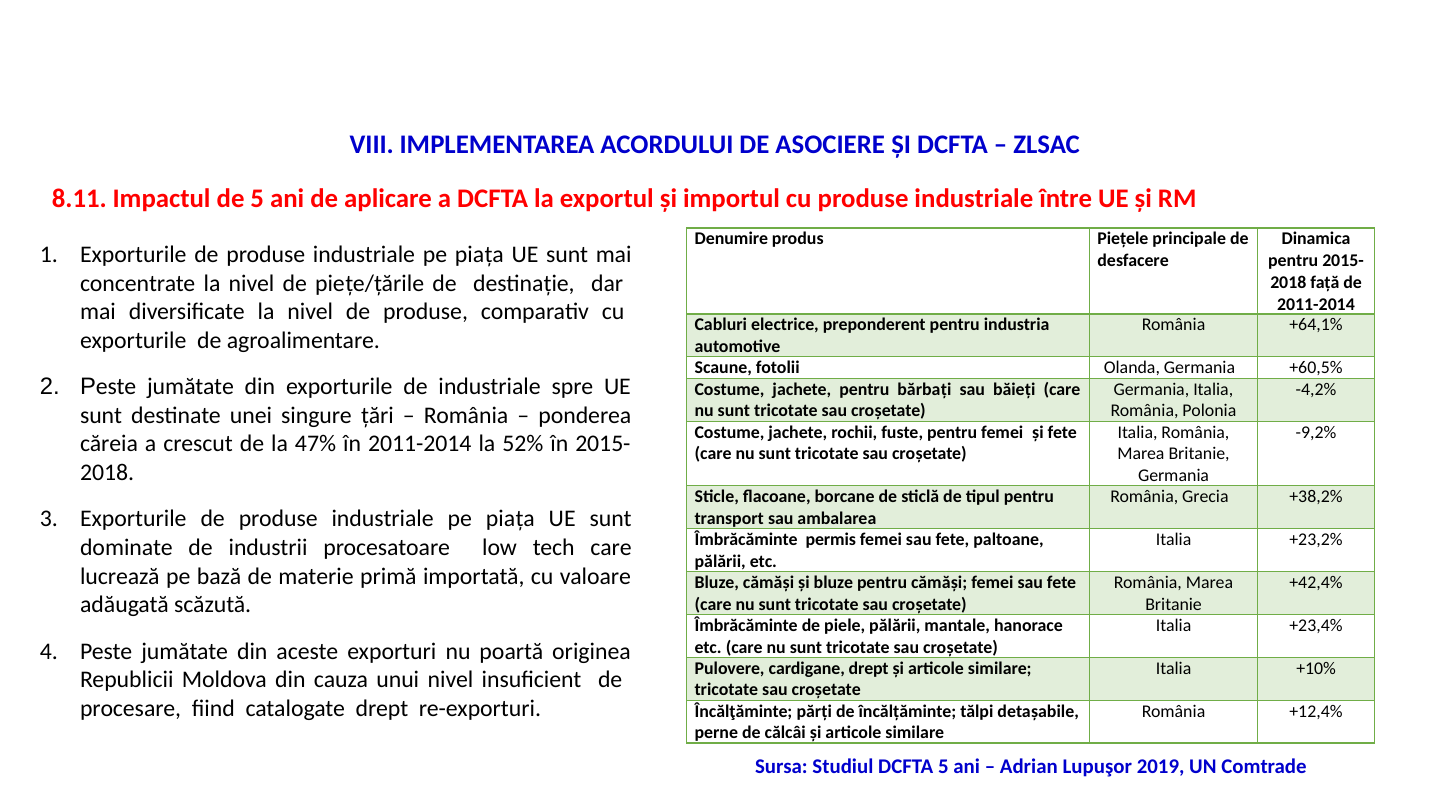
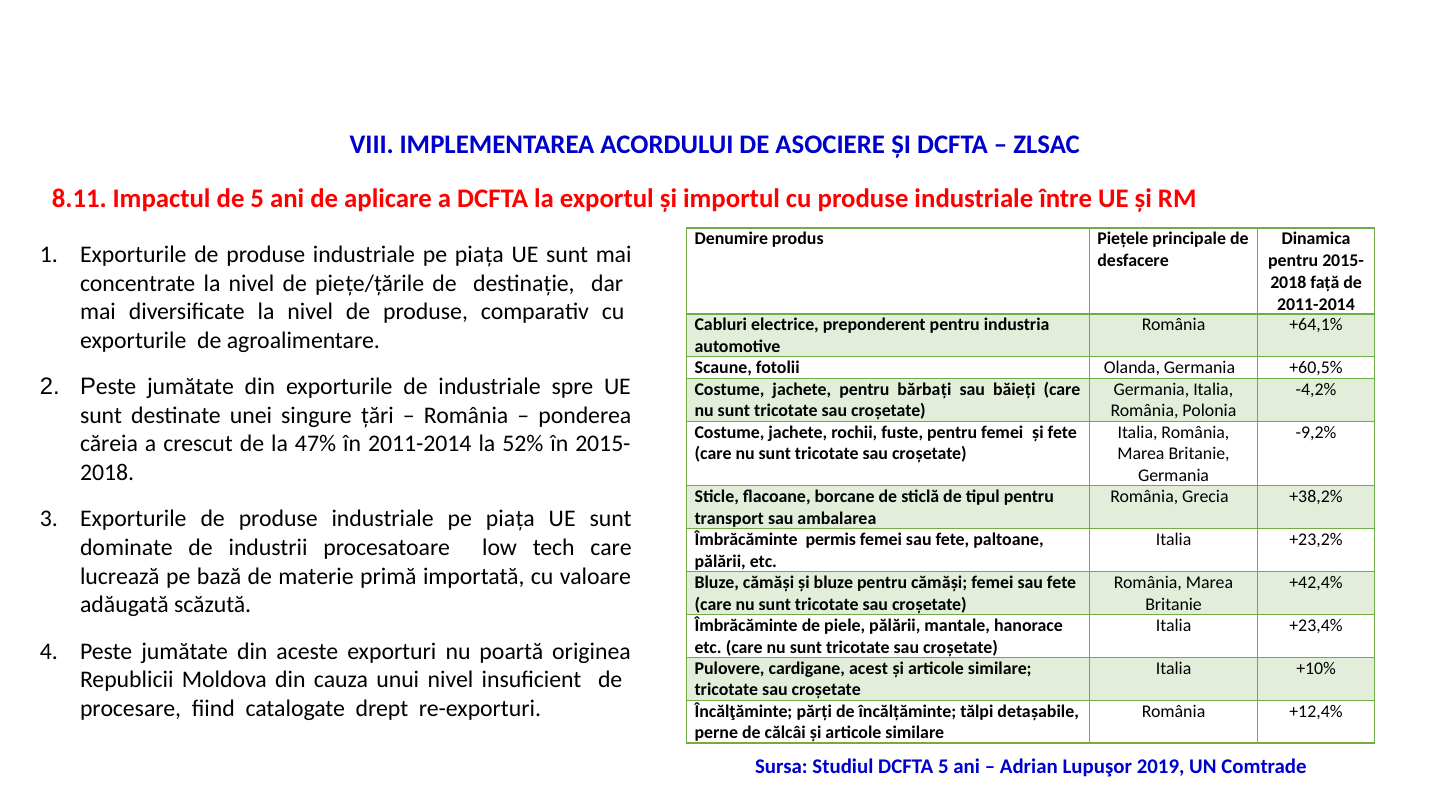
cardigane drept: drept -> acest (869, 669)
